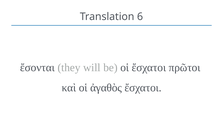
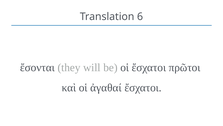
ἀγαθὸς: ἀγαθὸς -> ἀγαθαί (106, 87)
